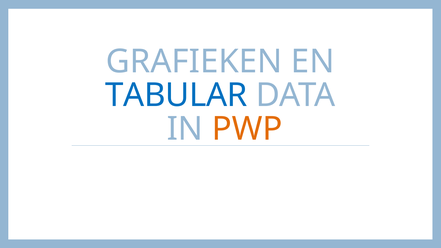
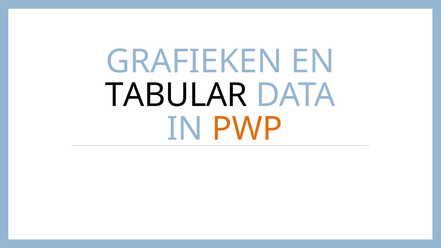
TABULAR colour: blue -> black (176, 95)
